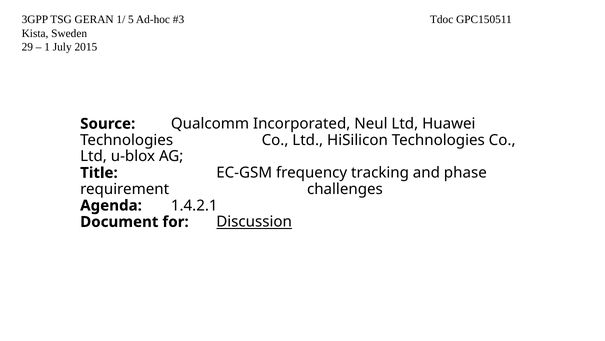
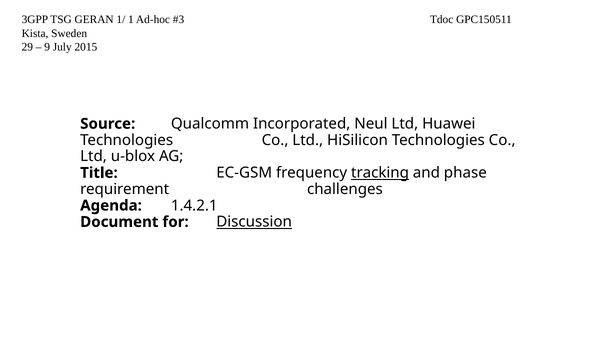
5: 5 -> 1 (131, 20)
1: 1 -> 9 (47, 47)
tracking underline: none -> present (380, 172)
